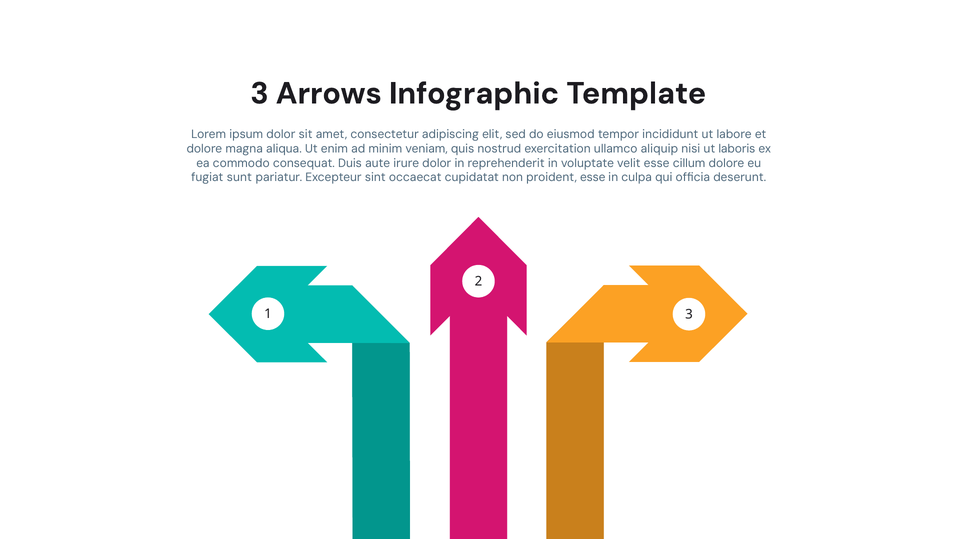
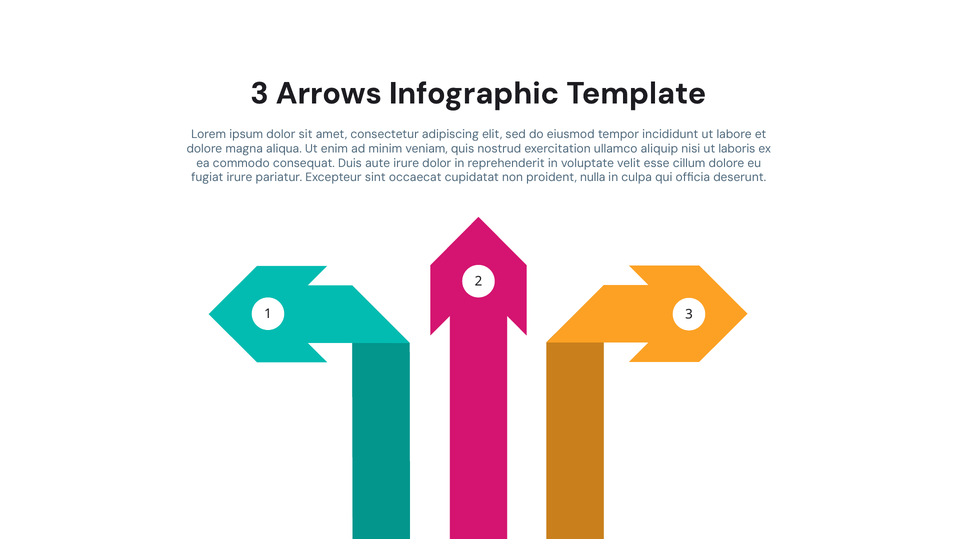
fugiat sunt: sunt -> irure (239, 177)
proident esse: esse -> nulla (593, 177)
